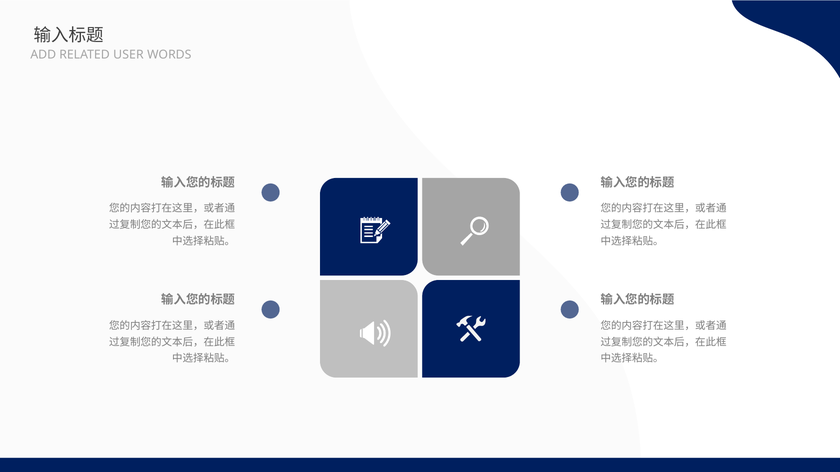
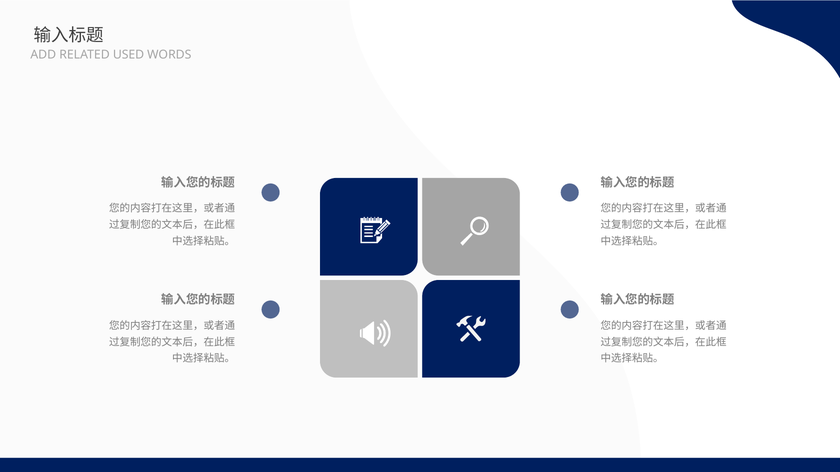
USER: USER -> USED (129, 55)
